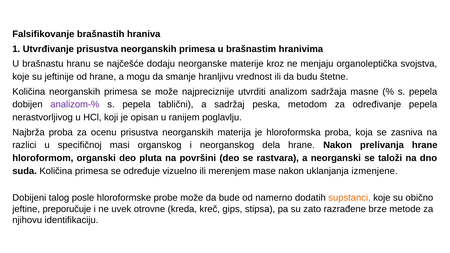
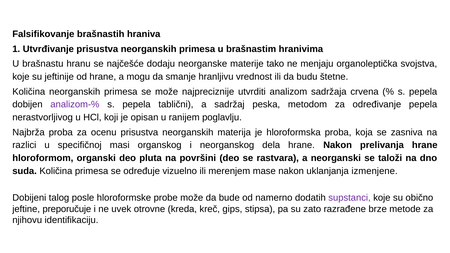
kroz: kroz -> tako (275, 64)
masne: masne -> crvena (365, 92)
supstanci colour: orange -> purple (350, 198)
